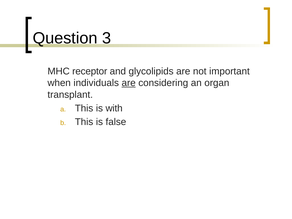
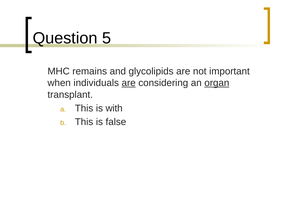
3: 3 -> 5 (107, 38)
receptor: receptor -> remains (90, 71)
organ underline: none -> present (217, 83)
